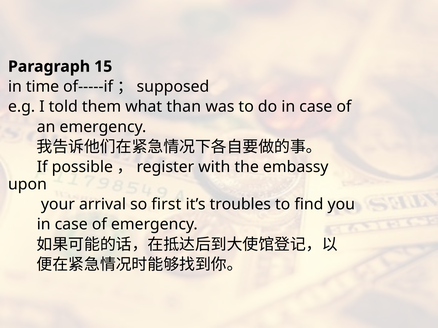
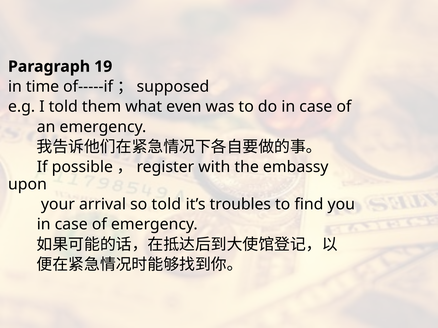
15: 15 -> 19 (103, 67)
than: than -> even (184, 107)
so first: first -> told (166, 205)
